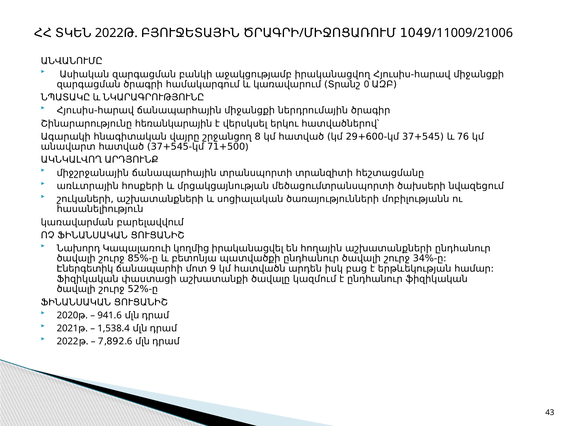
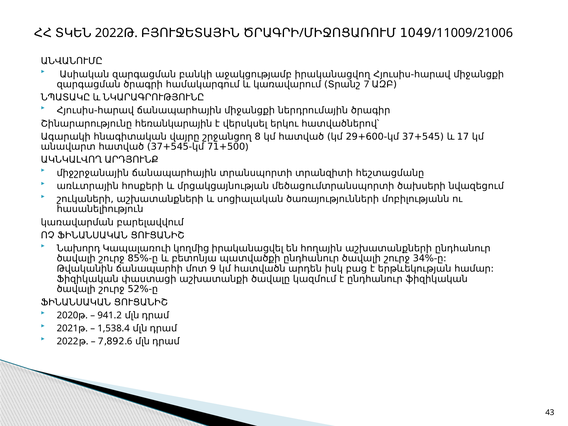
0: 0 -> 7 (367, 84)
76: 76 -> 17 (463, 137)
Էներգետիկ: Էներգետիկ -> Թվականին (85, 269)
6: 6 -> 2 (119, 315)
